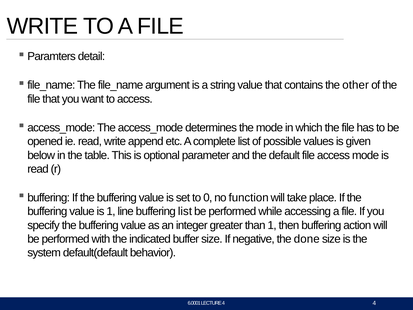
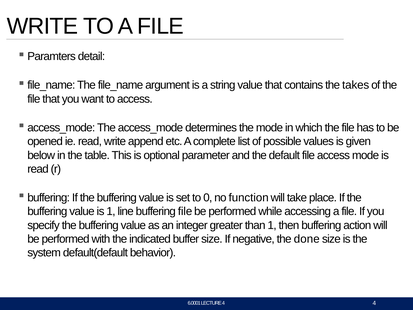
other: other -> takes (356, 85)
buffering list: list -> file (185, 211)
